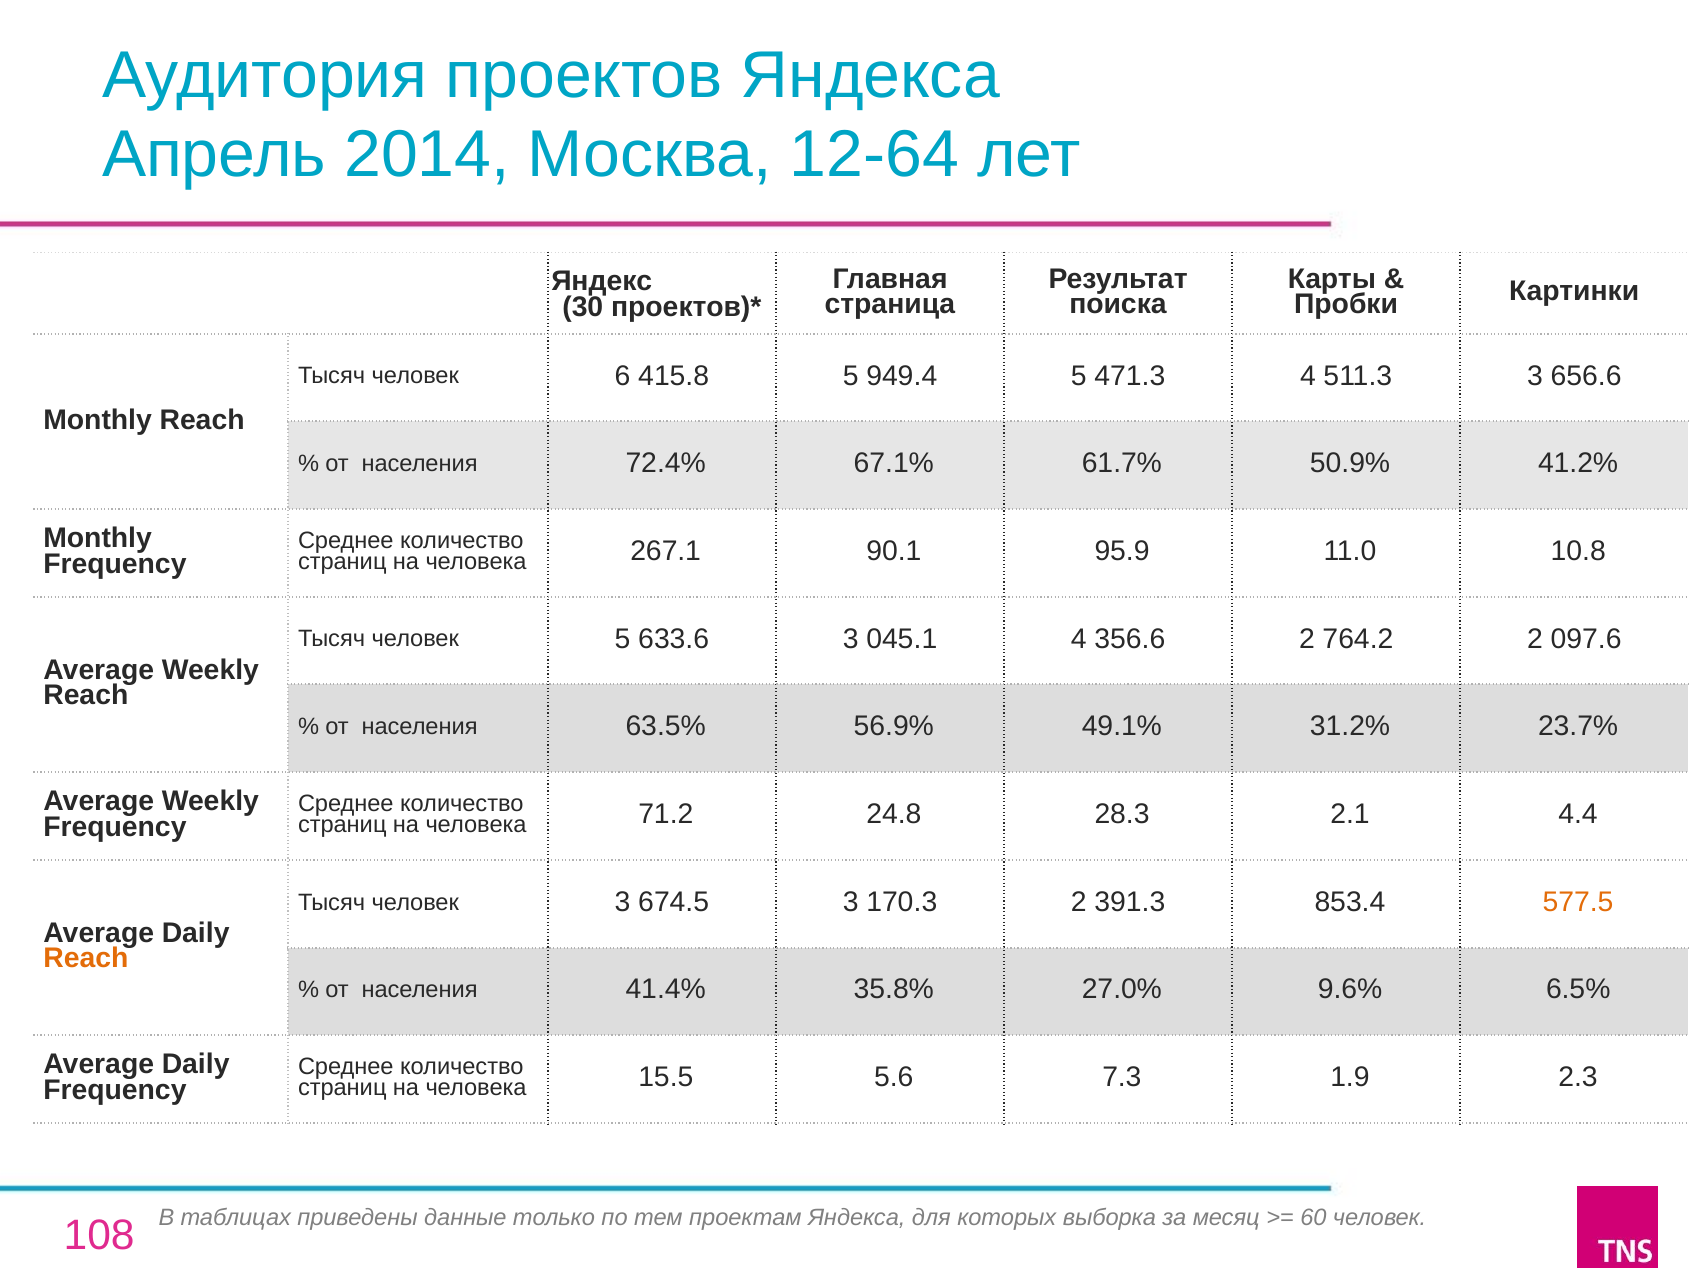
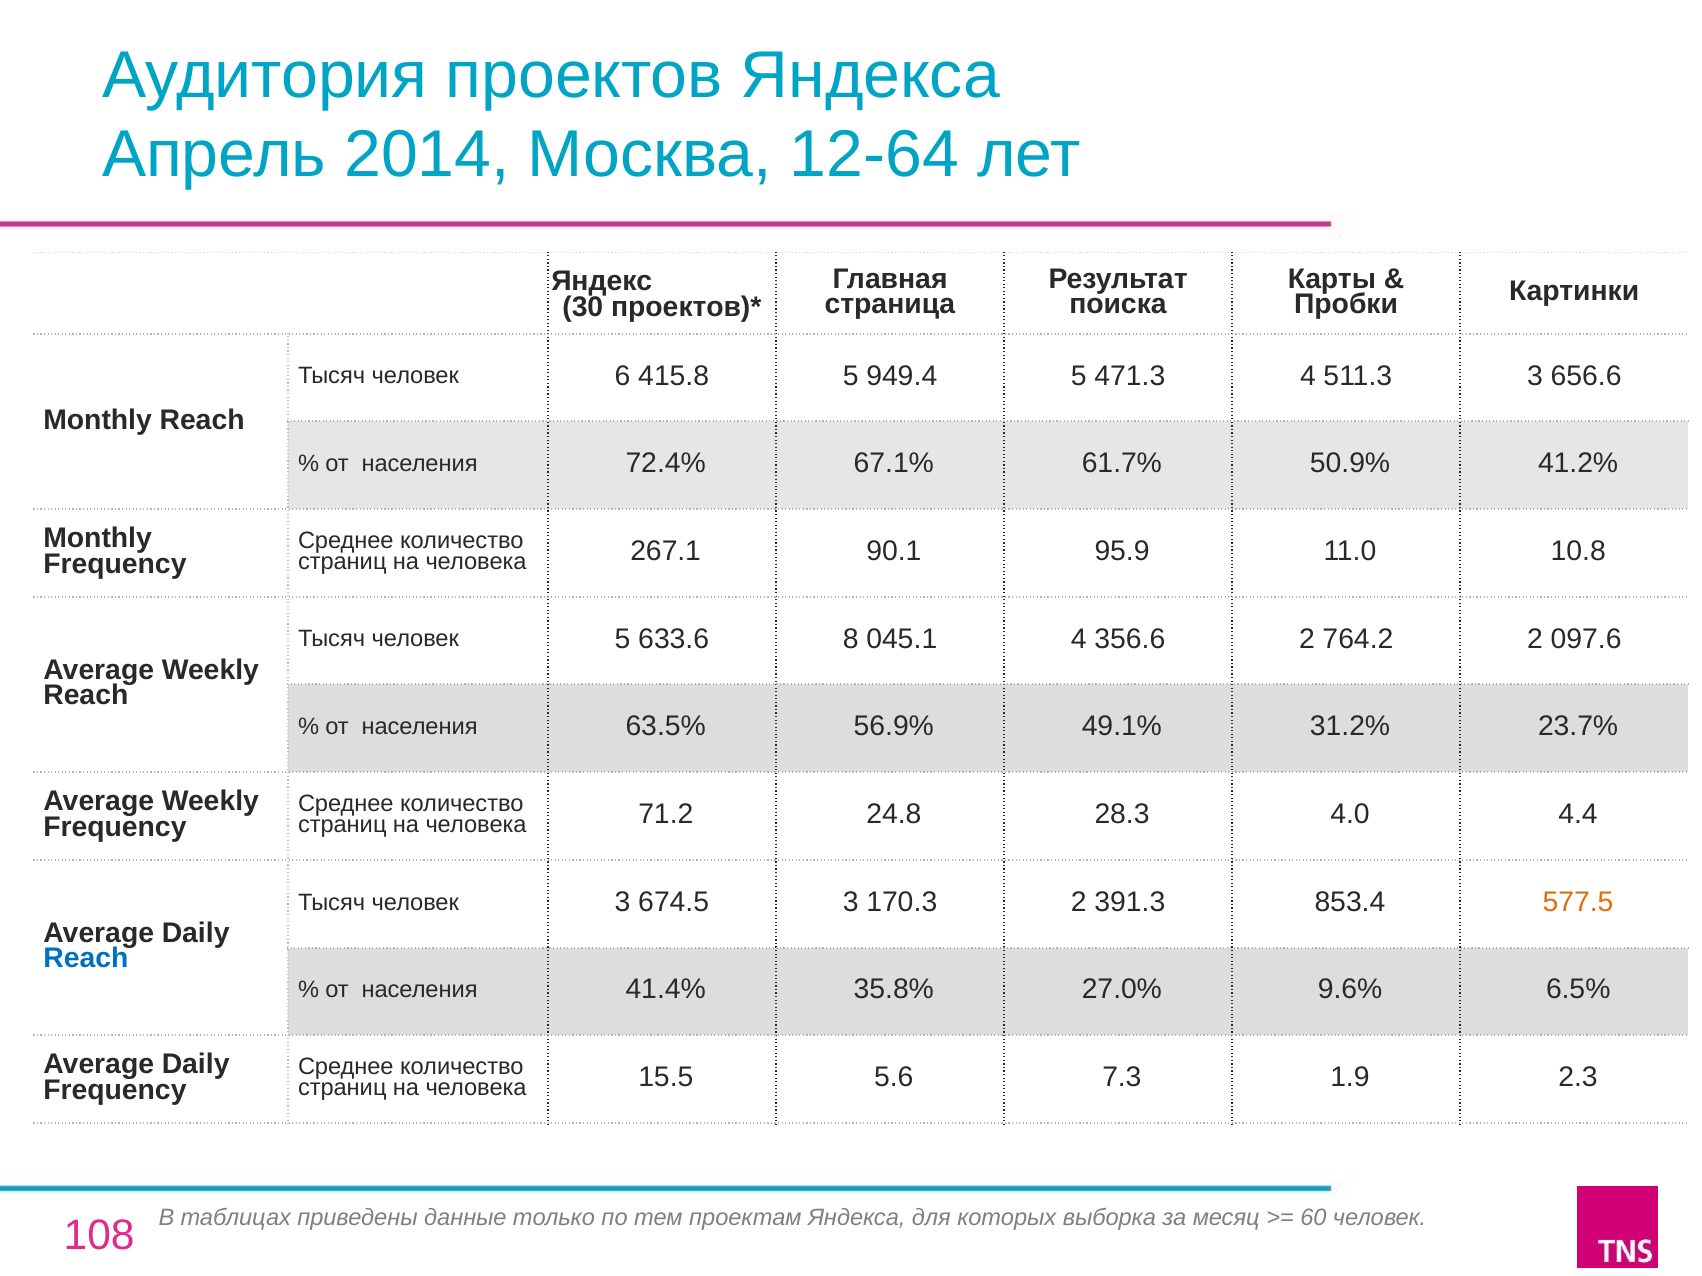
633.6 3: 3 -> 8 (851, 639)
2.1: 2.1 -> 4.0 (1350, 815)
Reach colour: orange -> blue (86, 959)
